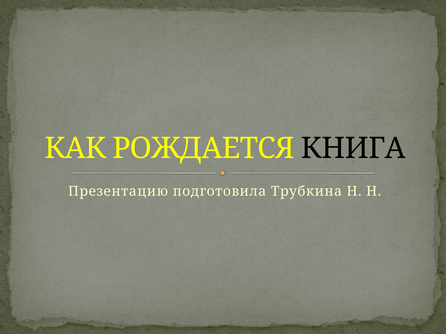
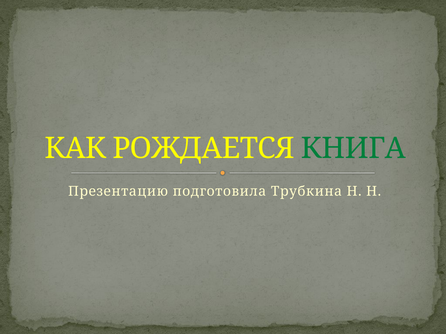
КНИГА colour: black -> green (353, 149)
